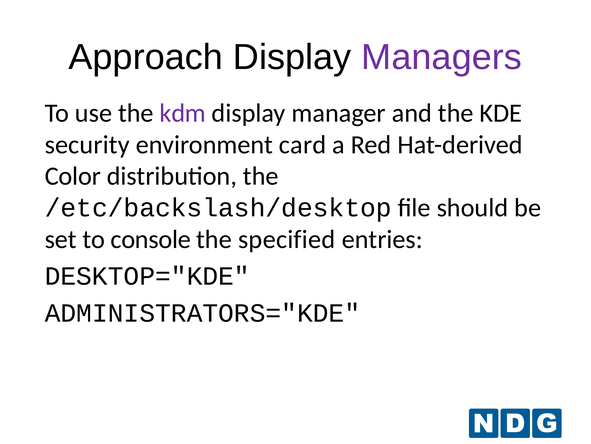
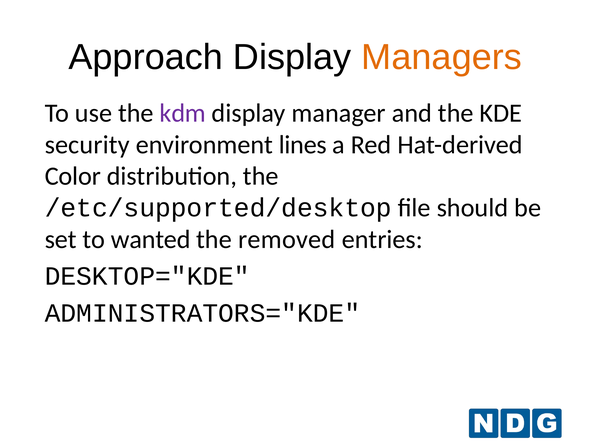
Managers colour: purple -> orange (442, 57)
card: card -> lines (303, 144)
/etc/backslash/desktop: /etc/backslash/desktop -> /etc/supported/desktop (218, 207)
console: console -> wanted (151, 239)
specified: specified -> removed (287, 239)
